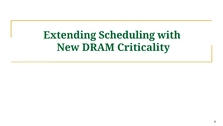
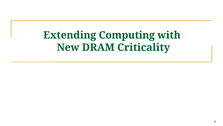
Scheduling: Scheduling -> Computing (127, 35)
